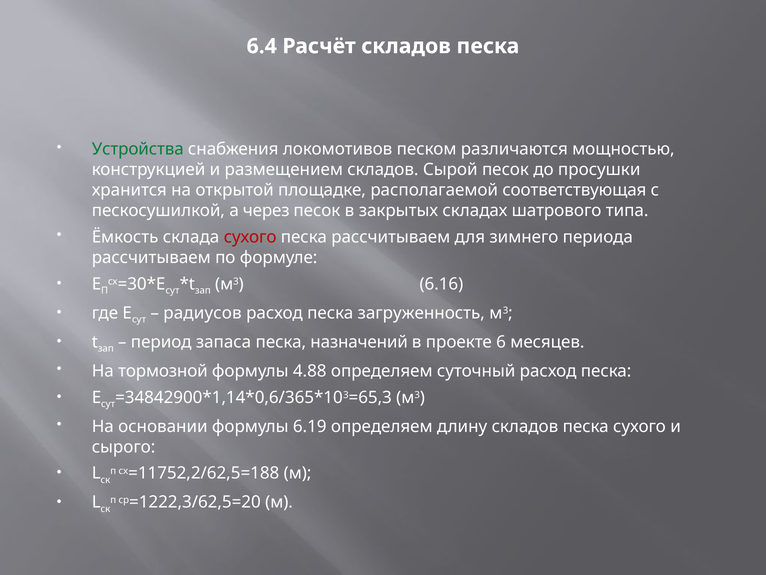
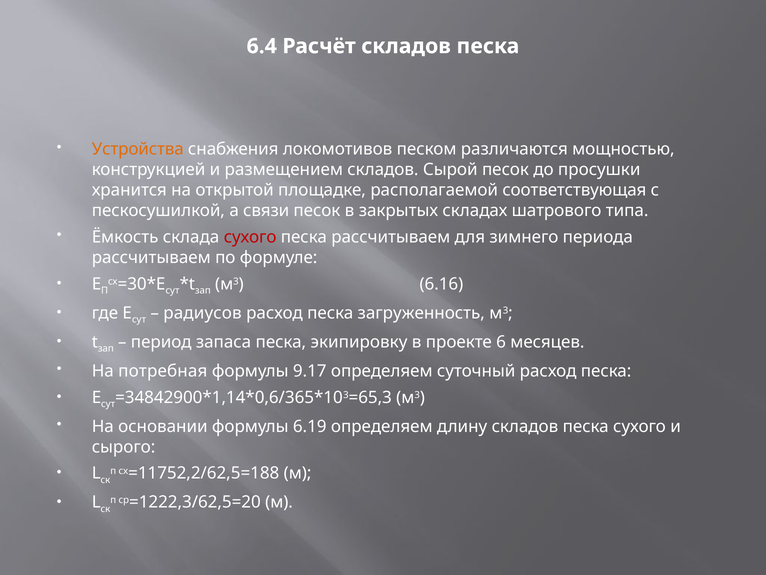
Устройства colour: green -> orange (138, 149)
через: через -> связи (266, 210)
назначений: назначений -> экипировку (359, 342)
тормозной: тормозной -> потребная (163, 371)
4.88: 4.88 -> 9.17 (310, 371)
